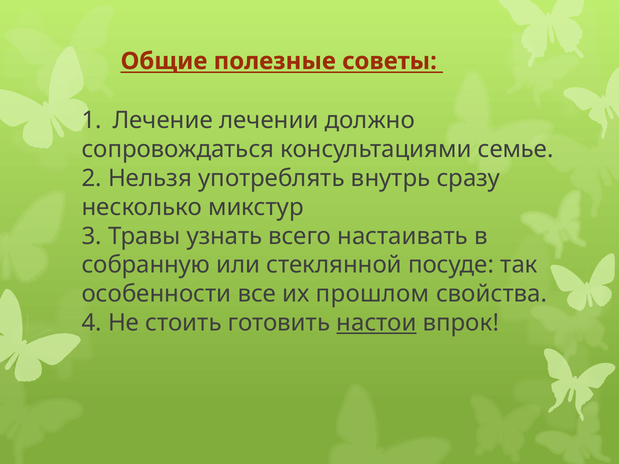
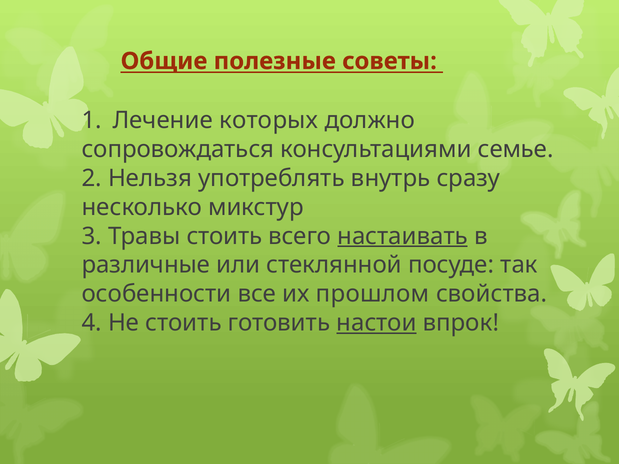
лечении: лечении -> которых (269, 121)
Травы узнать: узнать -> стоить (224, 236)
настаивать underline: none -> present (403, 236)
собранную: собранную -> различные (146, 265)
